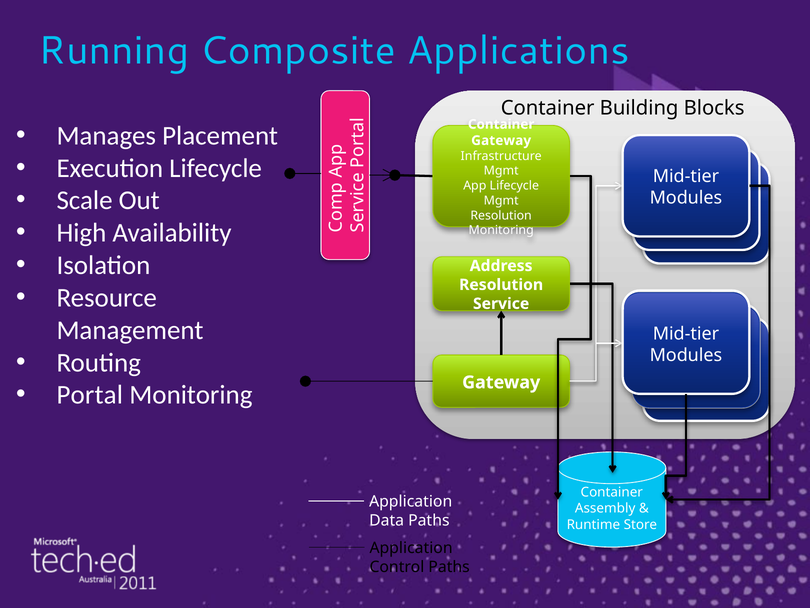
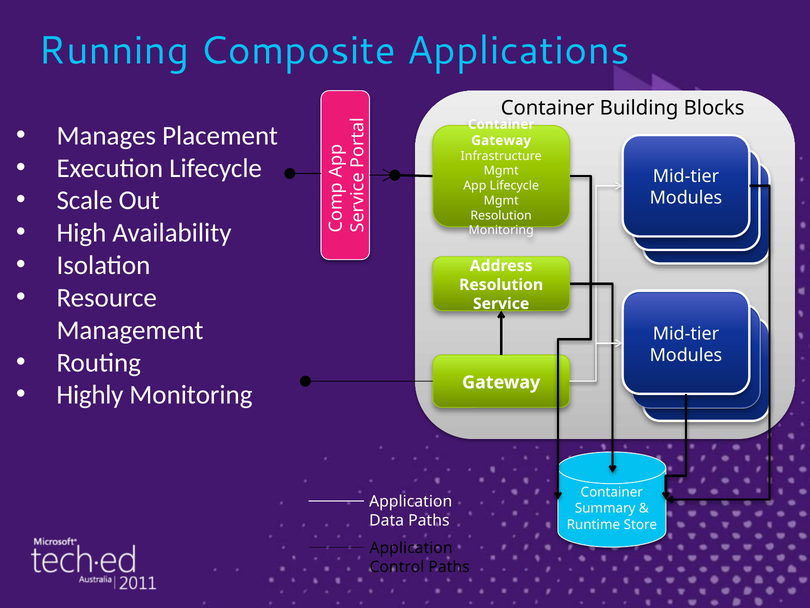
Portal: Portal -> Highly (90, 395)
Assembly: Assembly -> Summary (605, 508)
